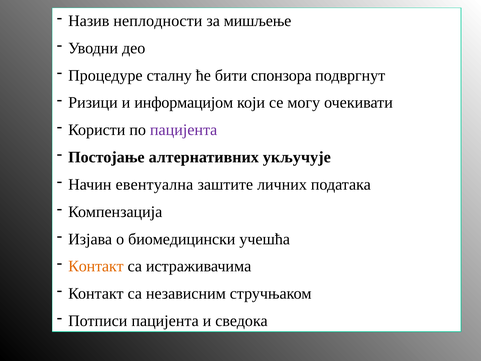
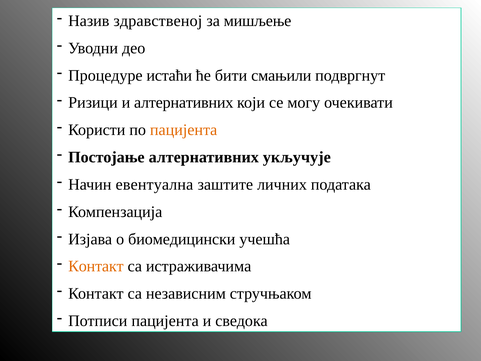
неплодности: неплодности -> здравственој (158, 21)
сталну: сталну -> истаћи (169, 75)
спонзора: спонзора -> смањили (281, 75)
и информацијом: информацијом -> алтернативних (184, 103)
пацијента colour: purple -> orange (184, 130)
